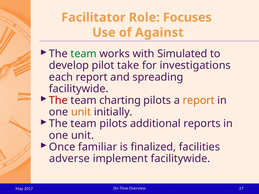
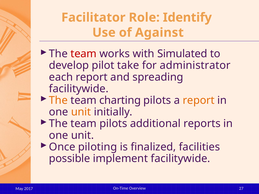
Focuses: Focuses -> Identify (187, 18)
team colour: green -> red (84, 54)
investigations: investigations -> administrator (195, 66)
The colour: red -> orange (58, 100)
familiar: familiar -> piloting (98, 147)
adverse: adverse -> possible (70, 159)
